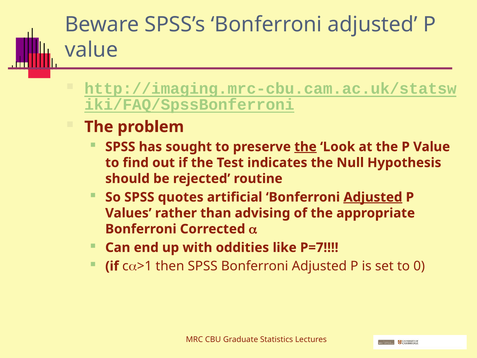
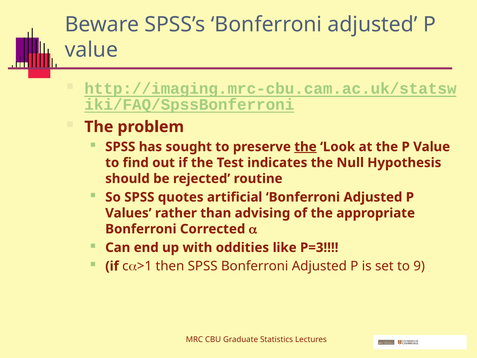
Adjusted underline: present -> none (373, 197)
P=7: P=7 -> P=3 (319, 247)
0: 0 -> 9 (419, 266)
